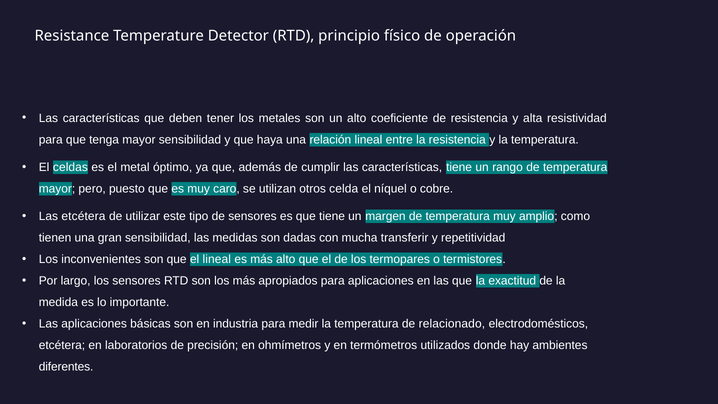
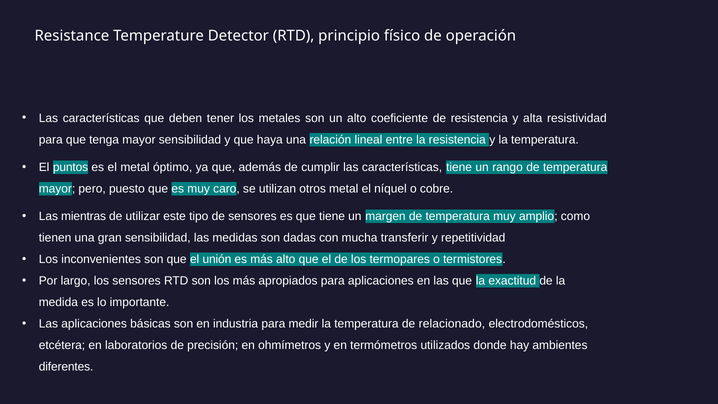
celdas: celdas -> puntos (71, 167)
otros celda: celda -> metal (344, 189)
Las etcétera: etcétera -> mientras (84, 216)
el lineal: lineal -> unión (217, 259)
